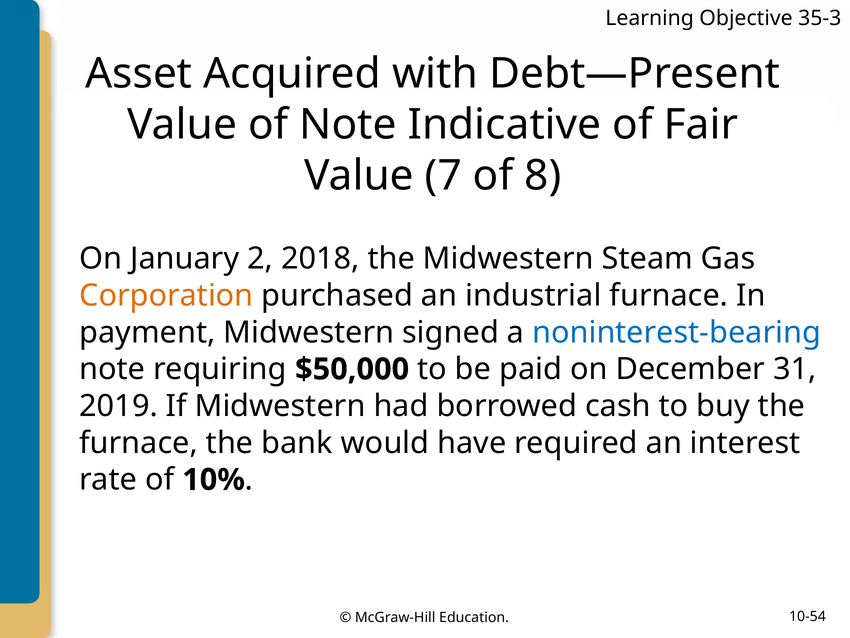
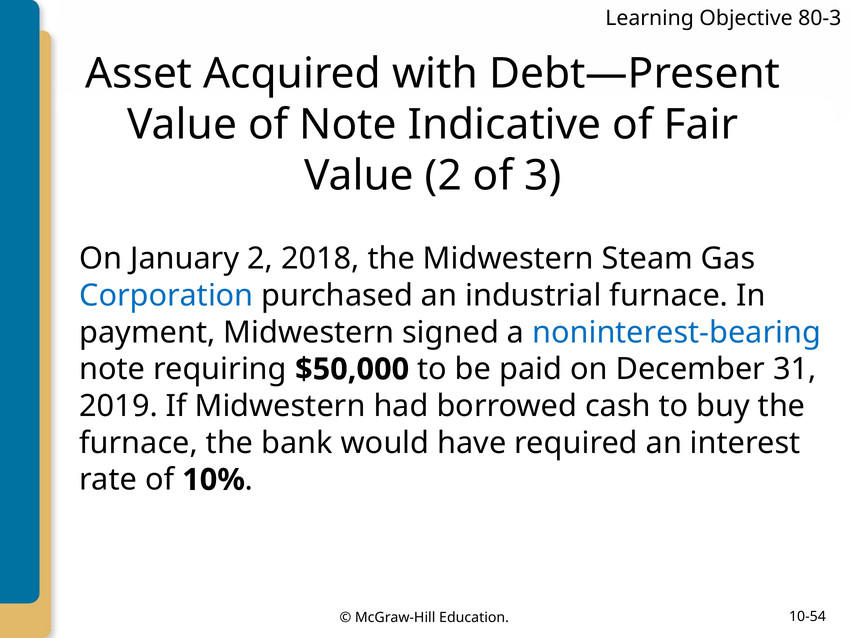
35-3: 35-3 -> 80-3 (820, 18)
Value 7: 7 -> 2 (443, 176)
8: 8 -> 3 (543, 176)
Corporation colour: orange -> blue (166, 295)
